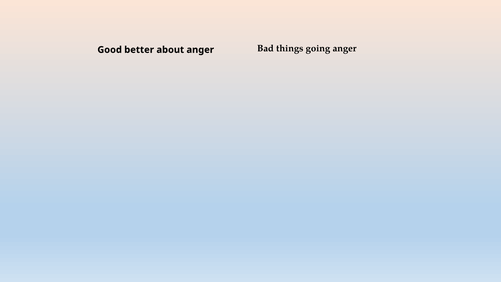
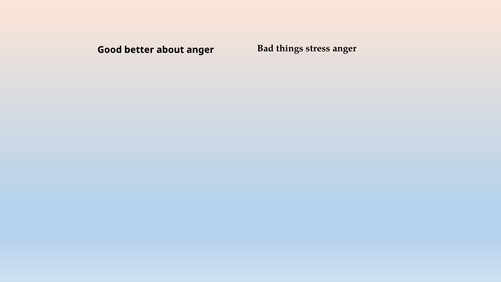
going: going -> stress (318, 48)
